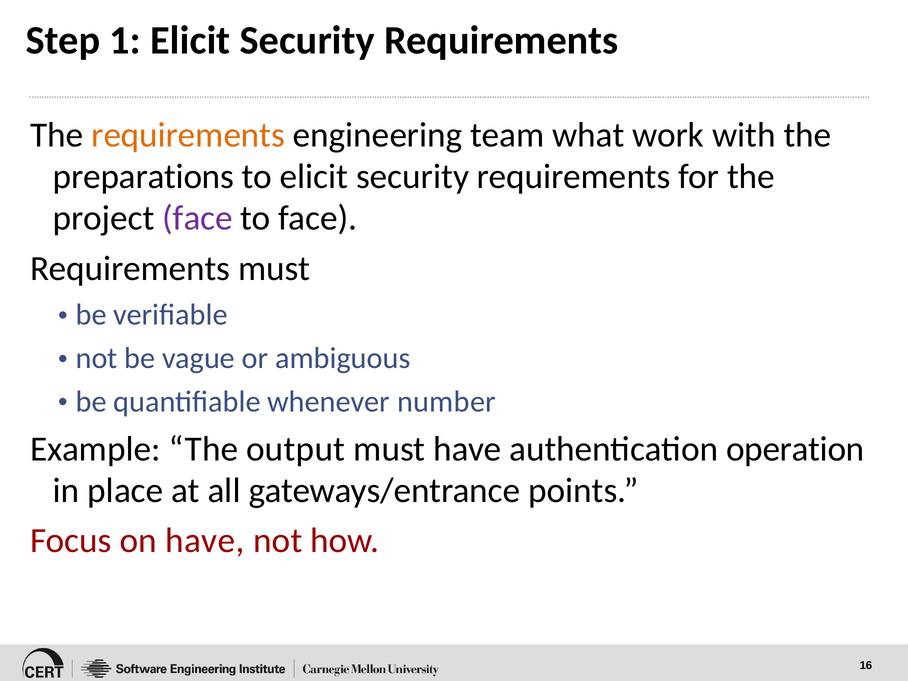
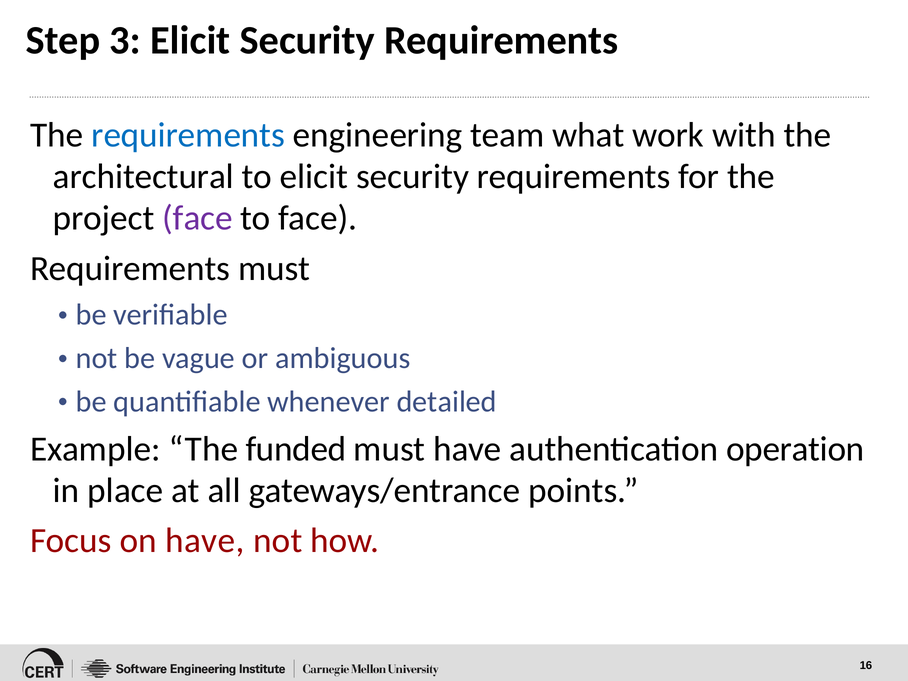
1: 1 -> 3 (125, 40)
requirements colour: orange -> blue (188, 135)
preparations: preparations -> architectural (143, 177)
number: number -> detailed (447, 402)
output: output -> funded (296, 449)
